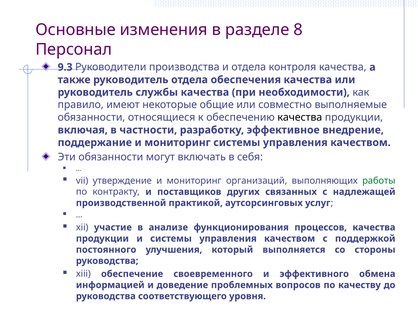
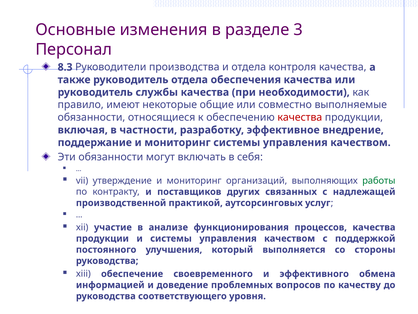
8: 8 -> 3 (298, 30)
9.3: 9.3 -> 8.3 (65, 67)
качества colour: black -> red (300, 117)
